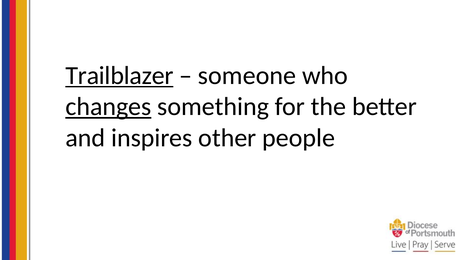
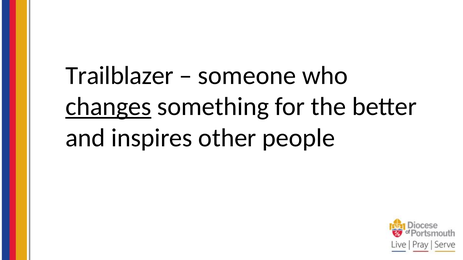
Trailblazer underline: present -> none (119, 76)
